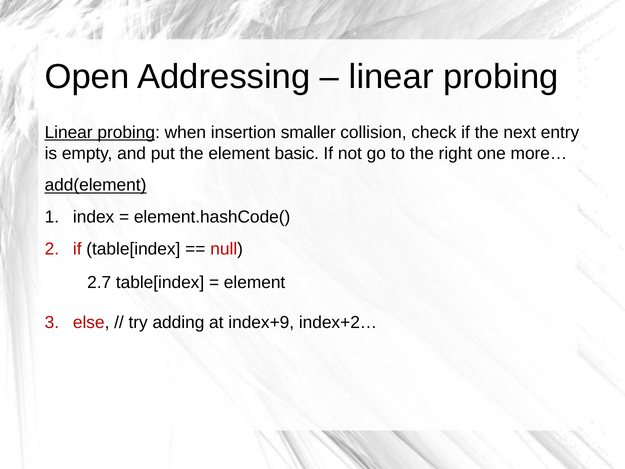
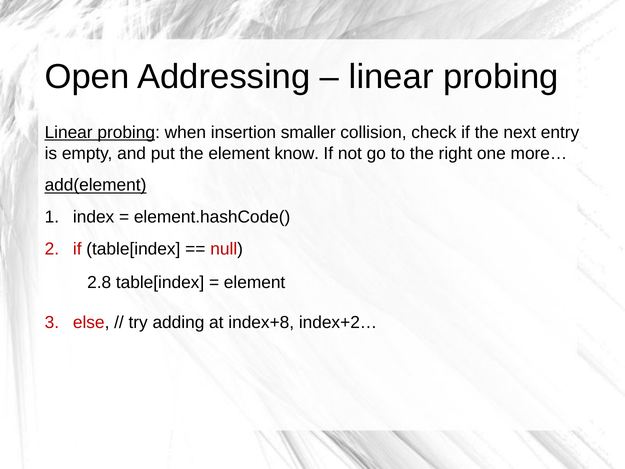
basic: basic -> know (297, 153)
2.7: 2.7 -> 2.8 (99, 282)
index+9: index+9 -> index+8 (261, 322)
